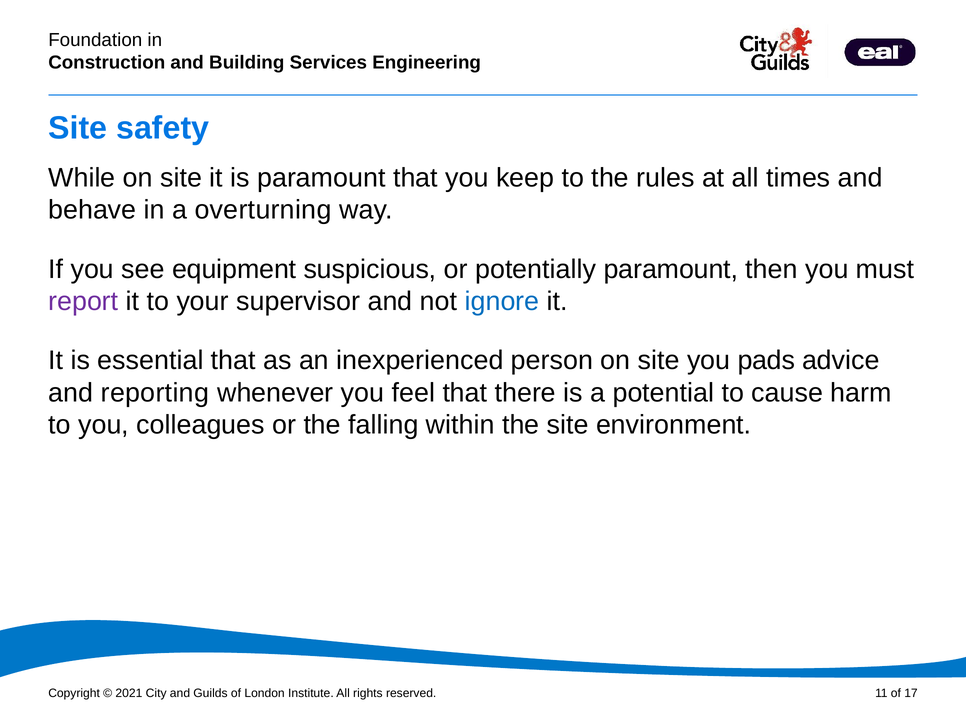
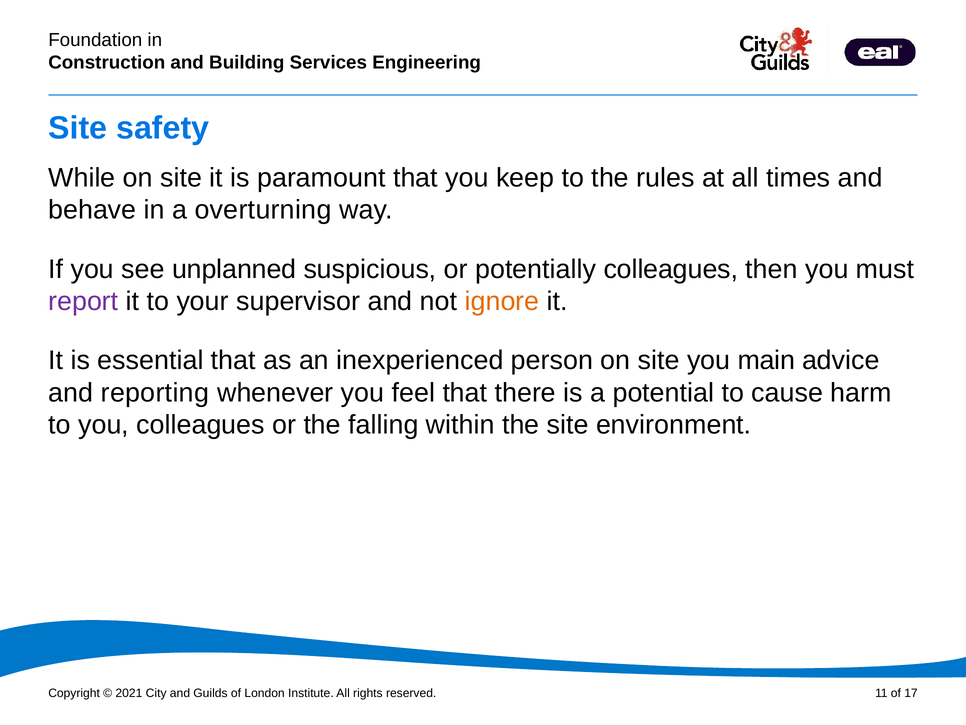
equipment: equipment -> unplanned (234, 269)
potentially paramount: paramount -> colleagues (671, 269)
ignore colour: blue -> orange (502, 301)
pads: pads -> main (766, 360)
